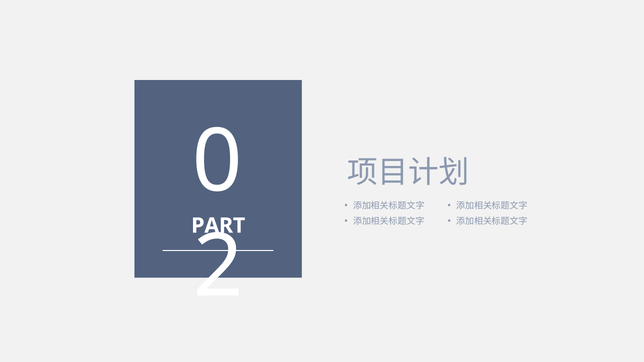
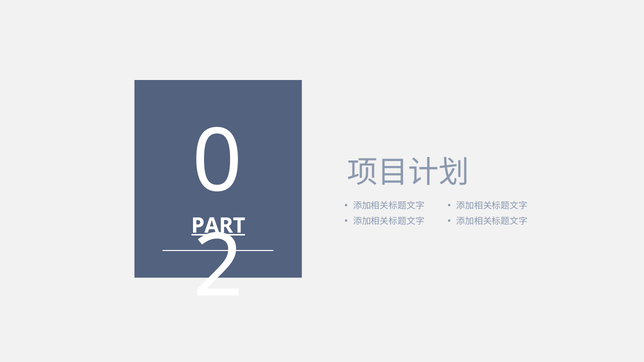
PART underline: none -> present (218, 226)
